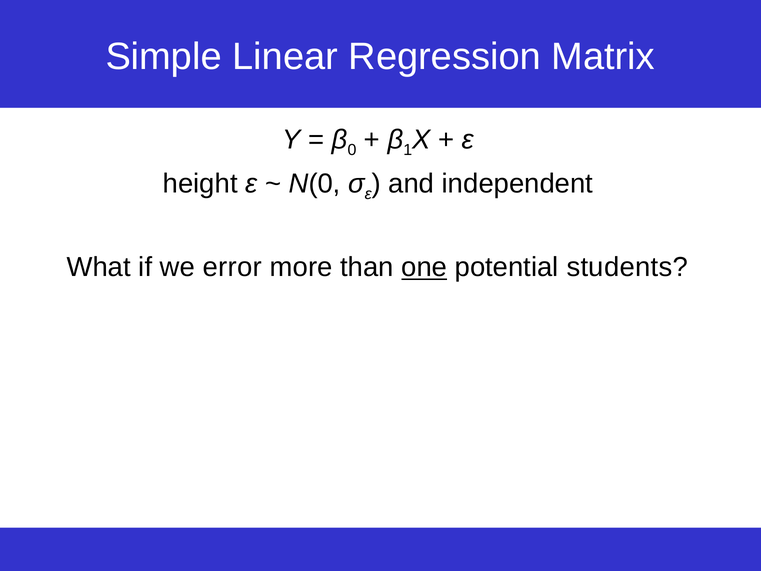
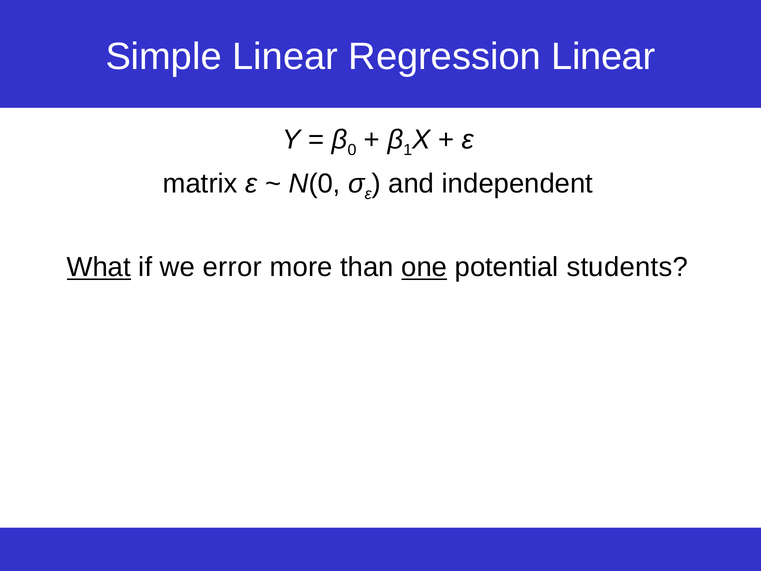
Regression Matrix: Matrix -> Linear (603, 57)
height: height -> matrix (200, 183)
What underline: none -> present (99, 267)
